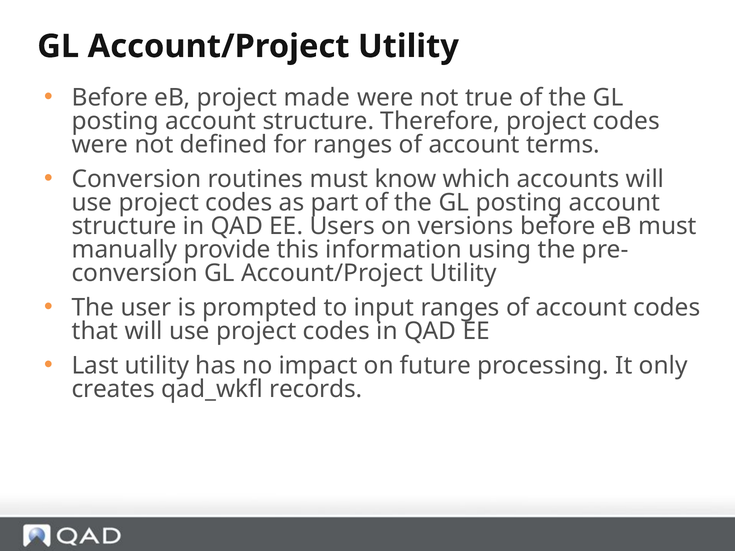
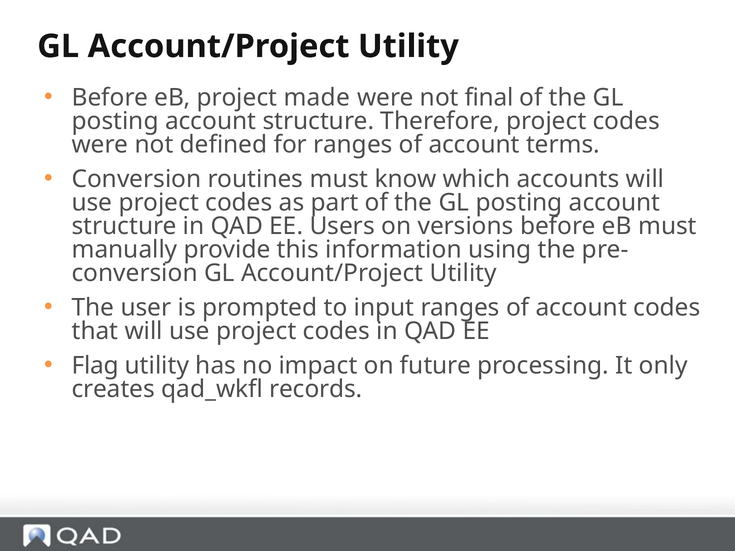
true: true -> final (489, 98)
Last: Last -> Flag (95, 366)
